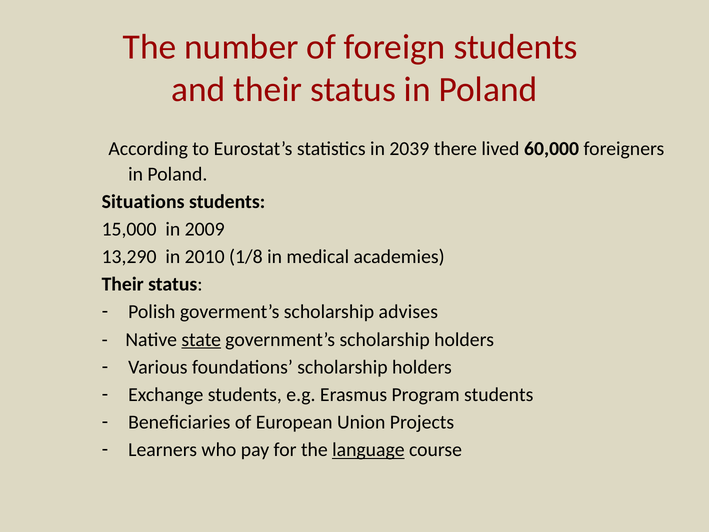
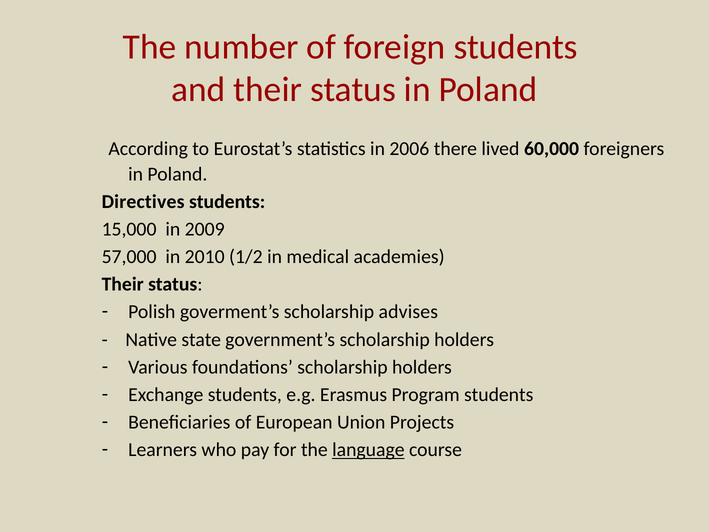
2039: 2039 -> 2006 (409, 149)
Situations: Situations -> Directives (143, 202)
13,290: 13,290 -> 57,000 (129, 257)
1/8: 1/8 -> 1/2 (246, 257)
state underline: present -> none (201, 339)
